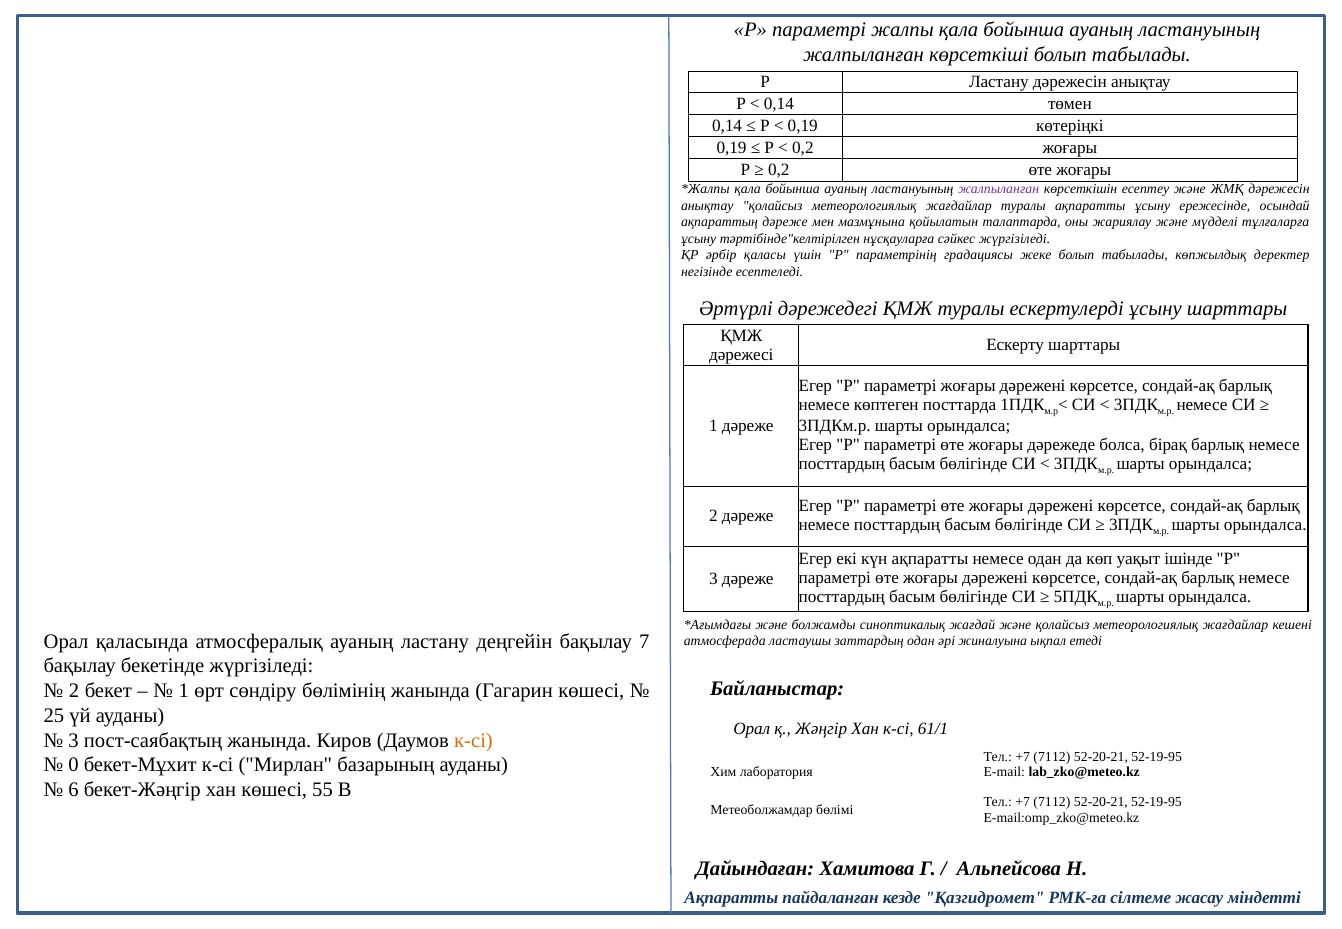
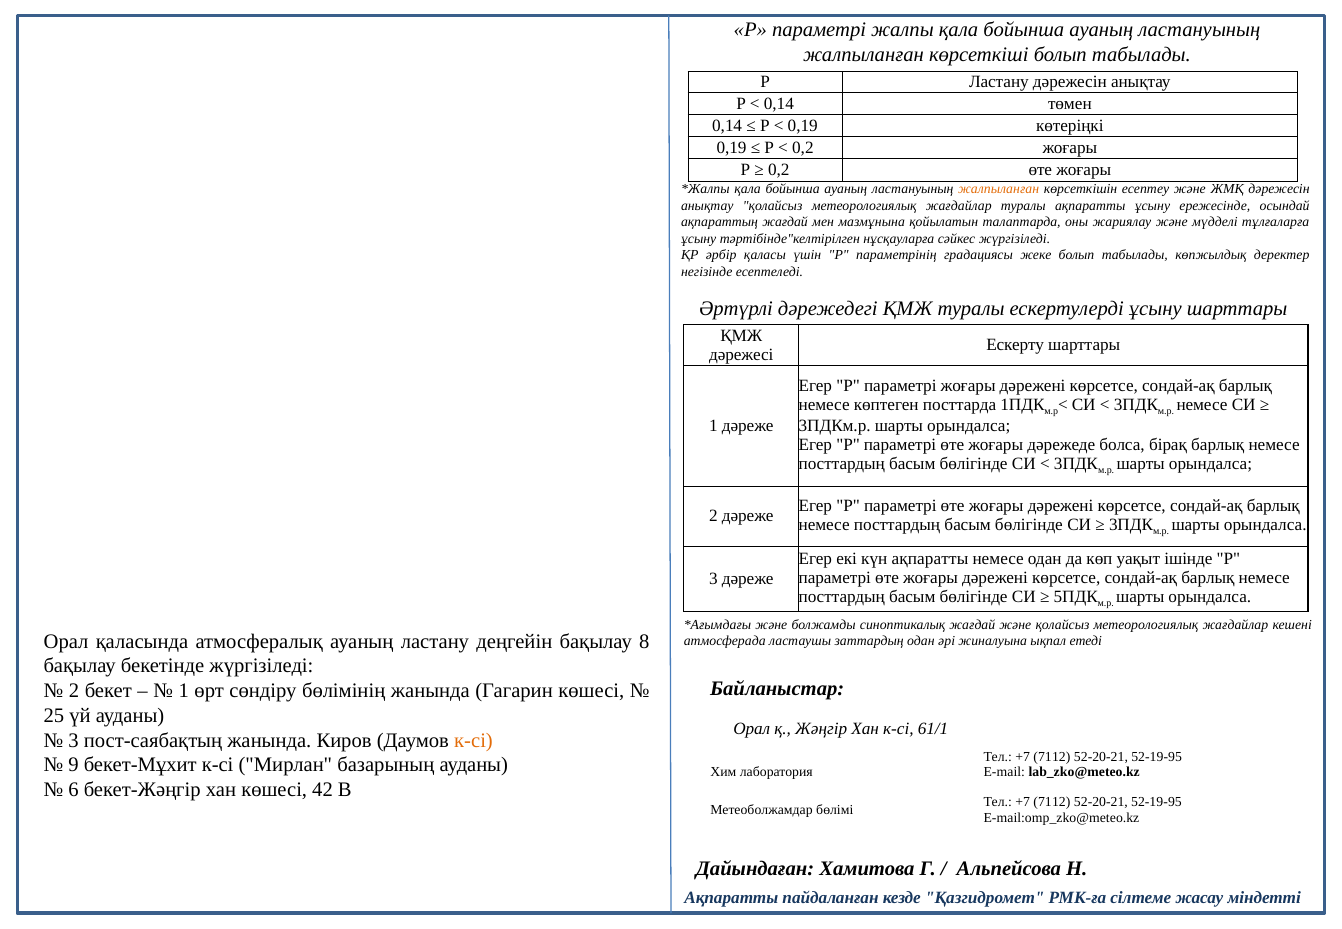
жалпыланған colour: purple -> orange (999, 189)
ақпараттың дәреже: дәреже -> жағдай (785, 222)
7: 7 -> 8 (644, 641)
0: 0 -> 9 (74, 765)
55: 55 -> 42 (323, 790)
